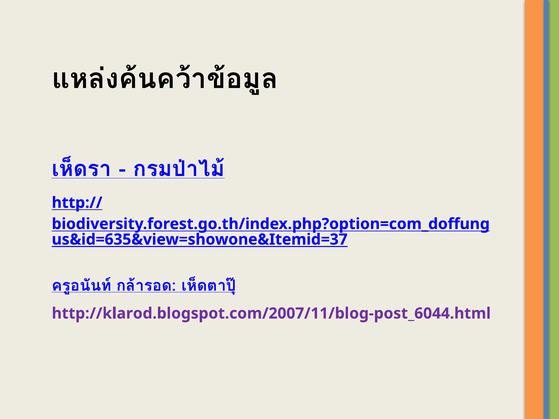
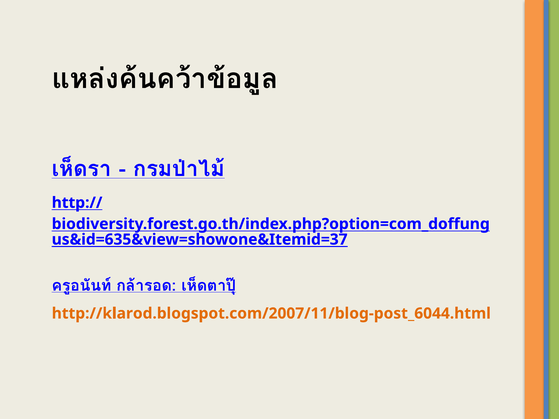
http://klarod.blogspot.com/2007/11/blog-post_6044.html colour: purple -> orange (271, 314)
